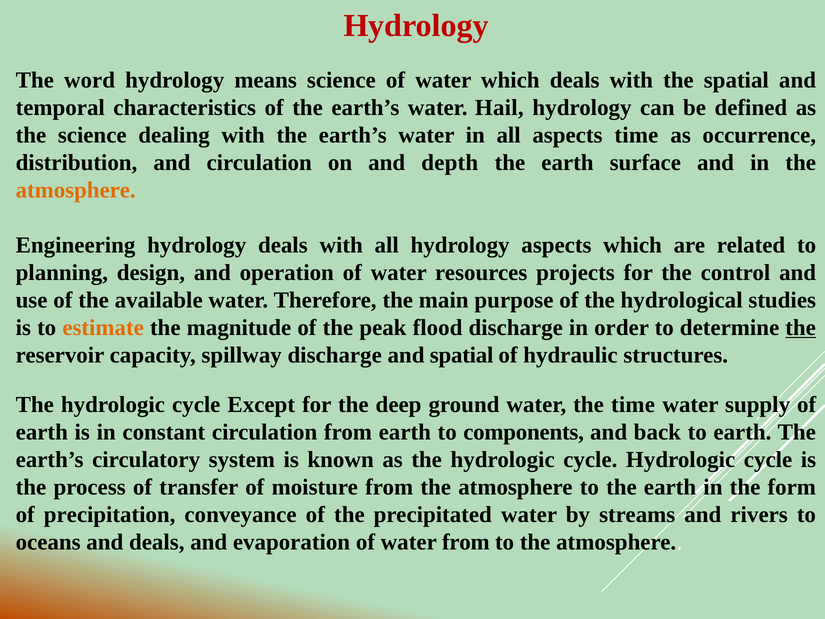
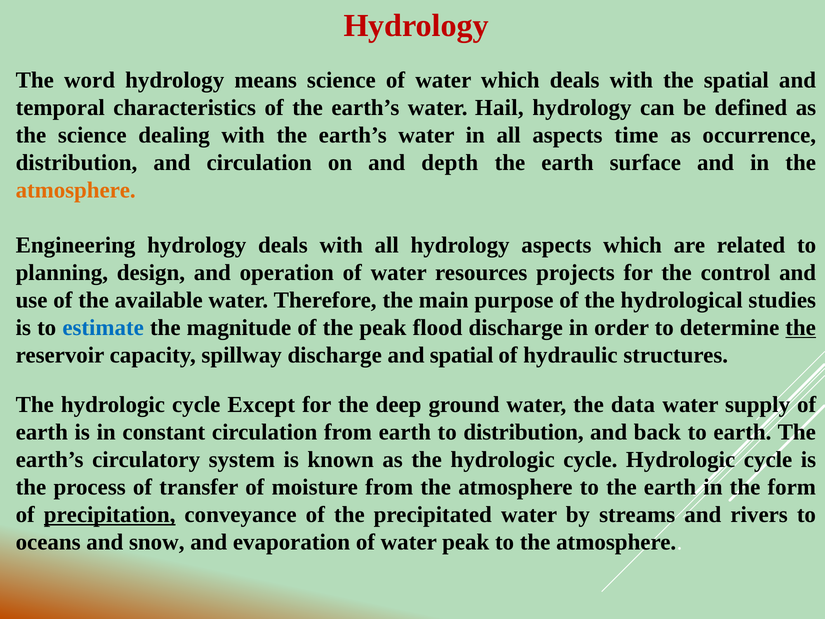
estimate colour: orange -> blue (103, 328)
the time: time -> data (633, 405)
to components: components -> distribution (524, 432)
precipitation underline: none -> present (110, 515)
and deals: deals -> snow (157, 542)
water from: from -> peak (466, 542)
